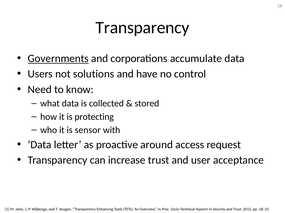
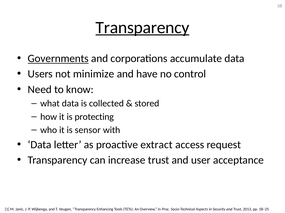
Transparency underline: none -> present (142, 28)
solutions: solutions -> minimize (94, 74)
around: around -> extract (157, 145)
